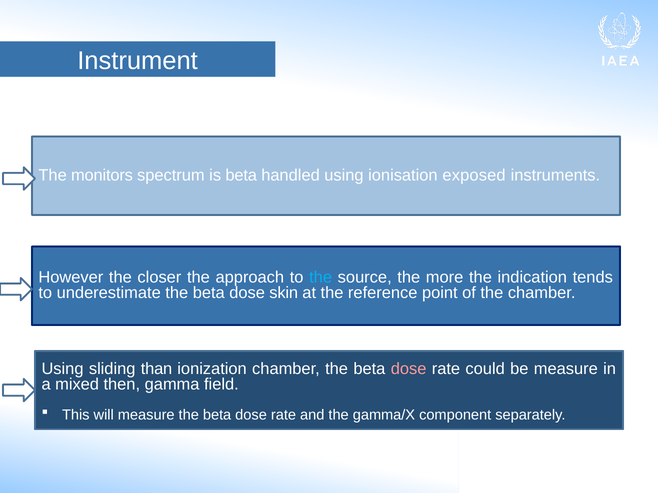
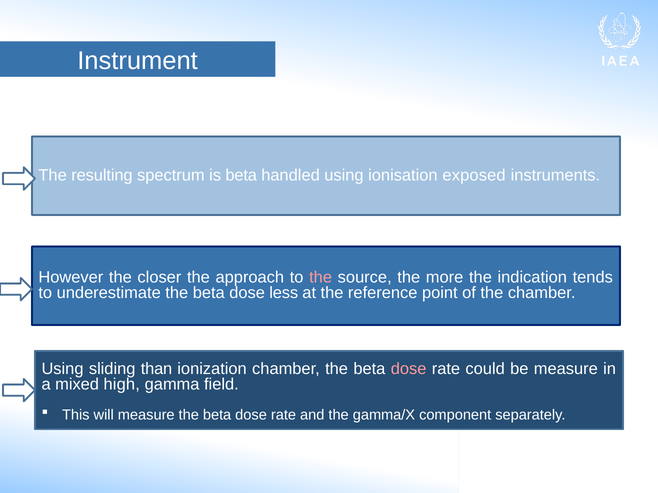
monitors: monitors -> resulting (102, 175)
the colour: light blue -> pink (321, 277)
skin: skin -> less (284, 293)
then: then -> high (122, 385)
